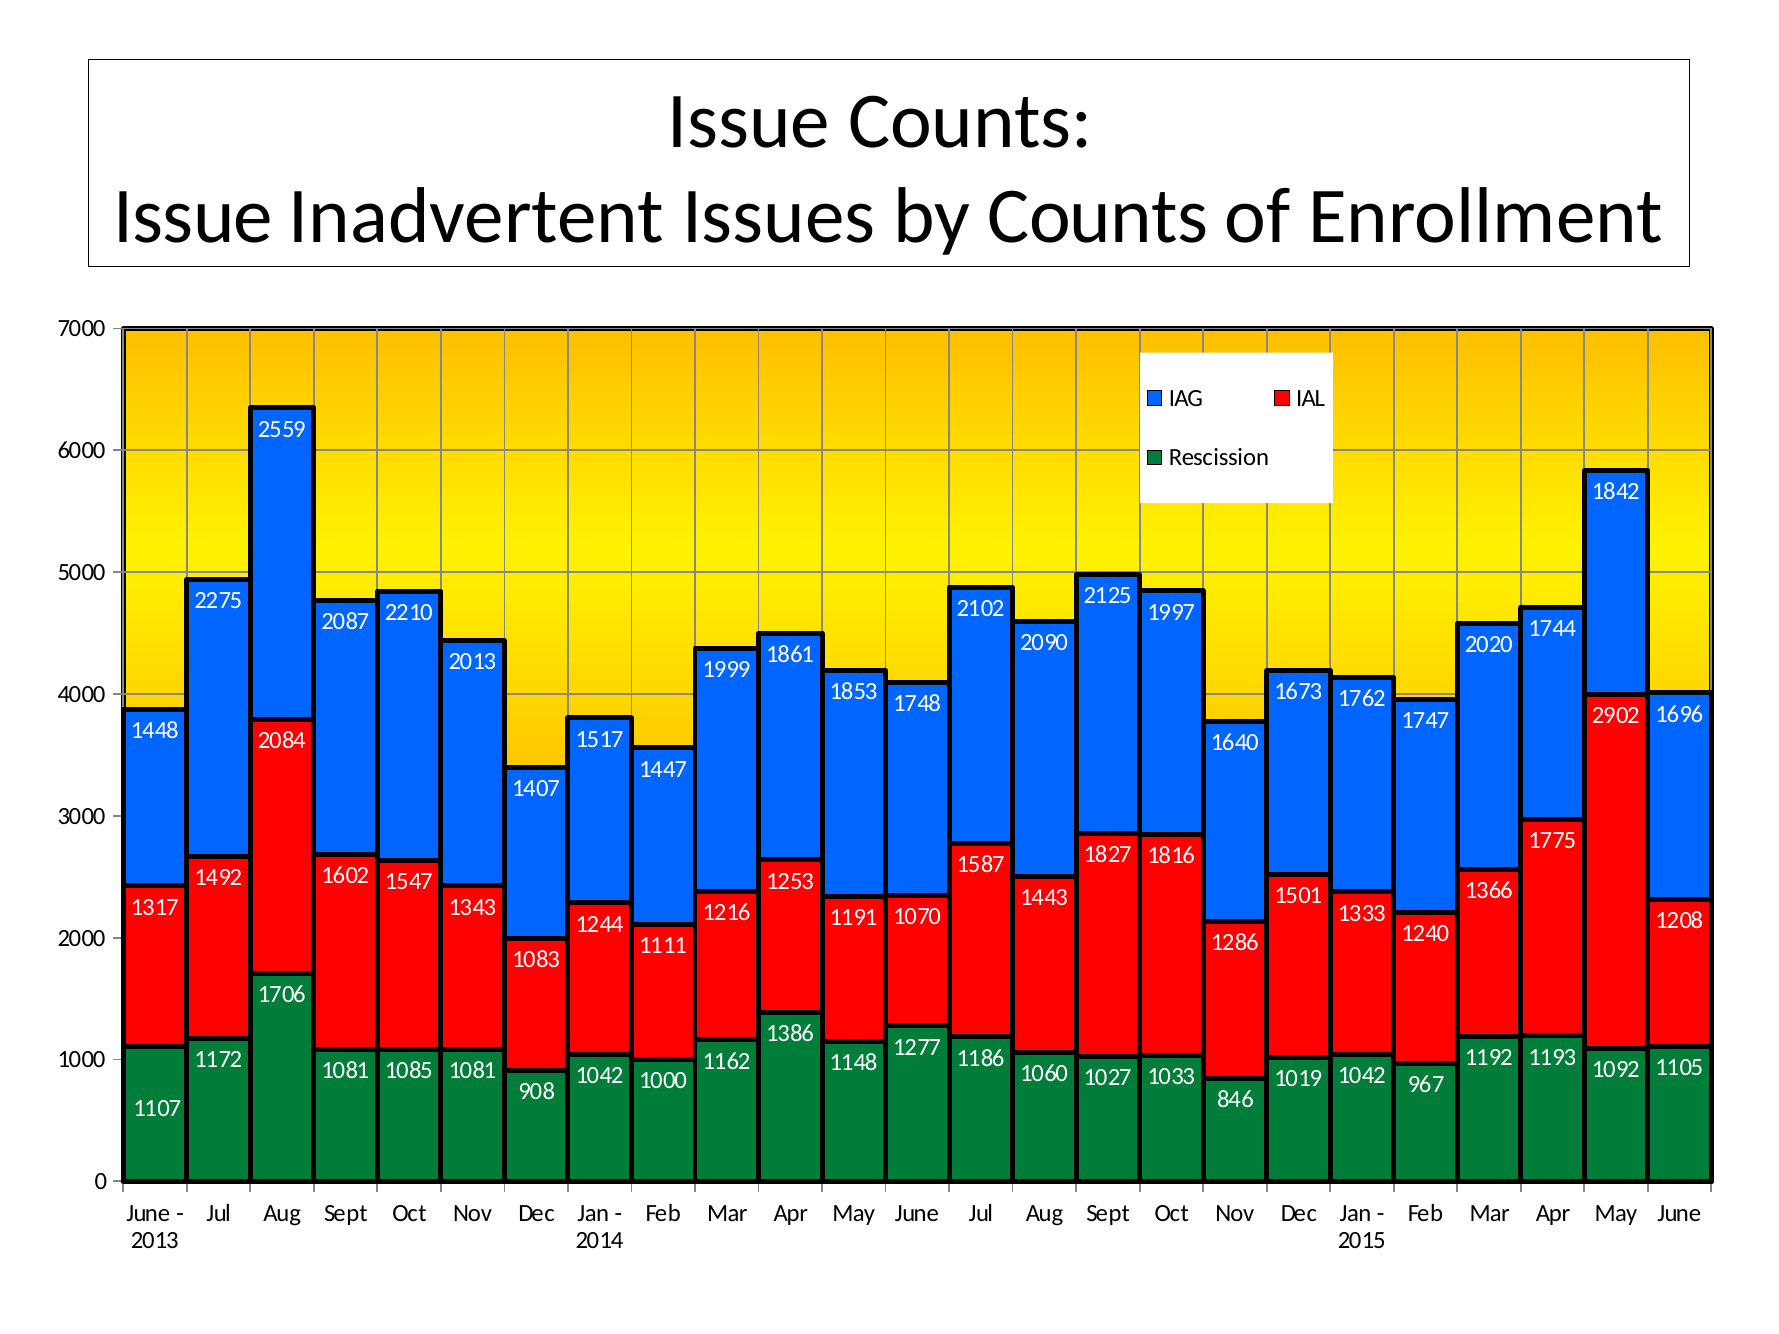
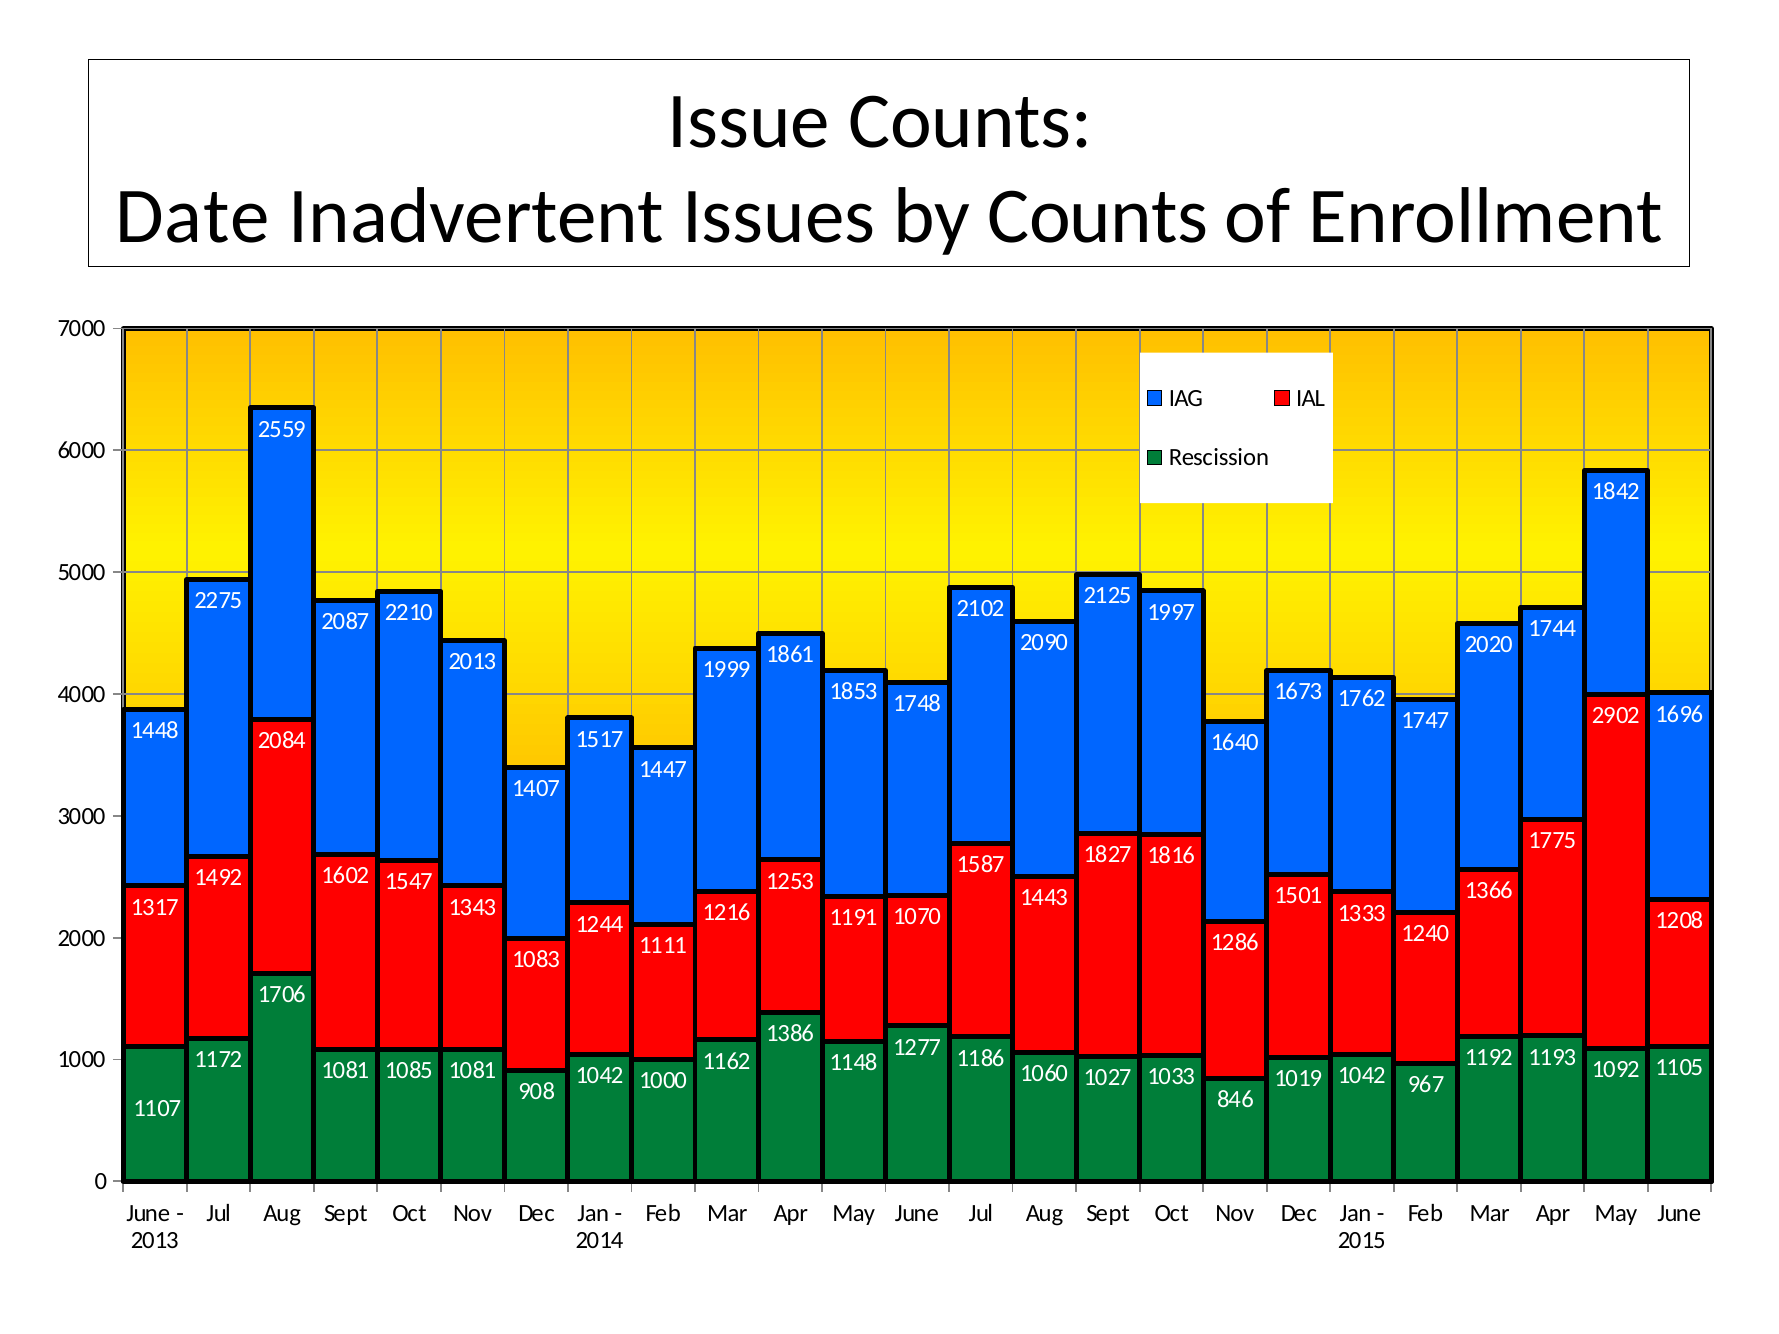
Issue: Issue -> Date (193, 216)
